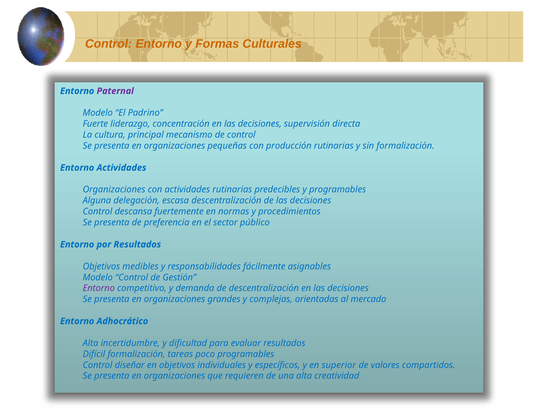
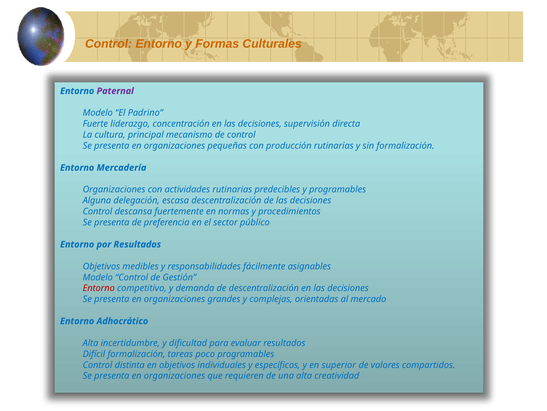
Entorno Actividades: Actividades -> Mercadería (121, 167)
Entorno colour: purple -> red (99, 288)
diseñar: diseñar -> distinta (130, 364)
